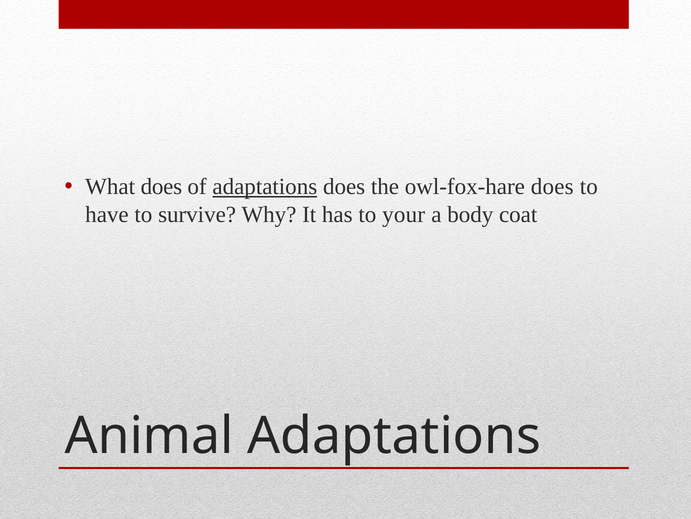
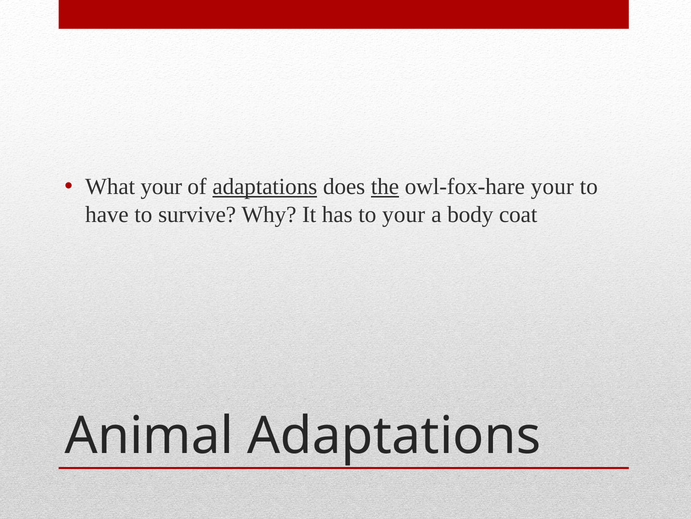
What does: does -> your (161, 186)
the underline: none -> present (385, 186)
owl-fox-hare does: does -> your (552, 186)
